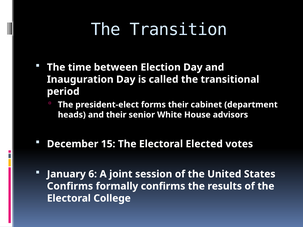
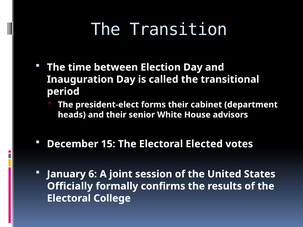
Confirms: Confirms -> Officially (70, 186)
